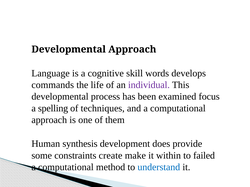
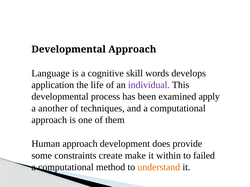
commands: commands -> application (53, 85)
focus: focus -> apply (209, 97)
spelling: spelling -> another (53, 108)
Human synthesis: synthesis -> approach (80, 144)
understand colour: blue -> orange (159, 168)
